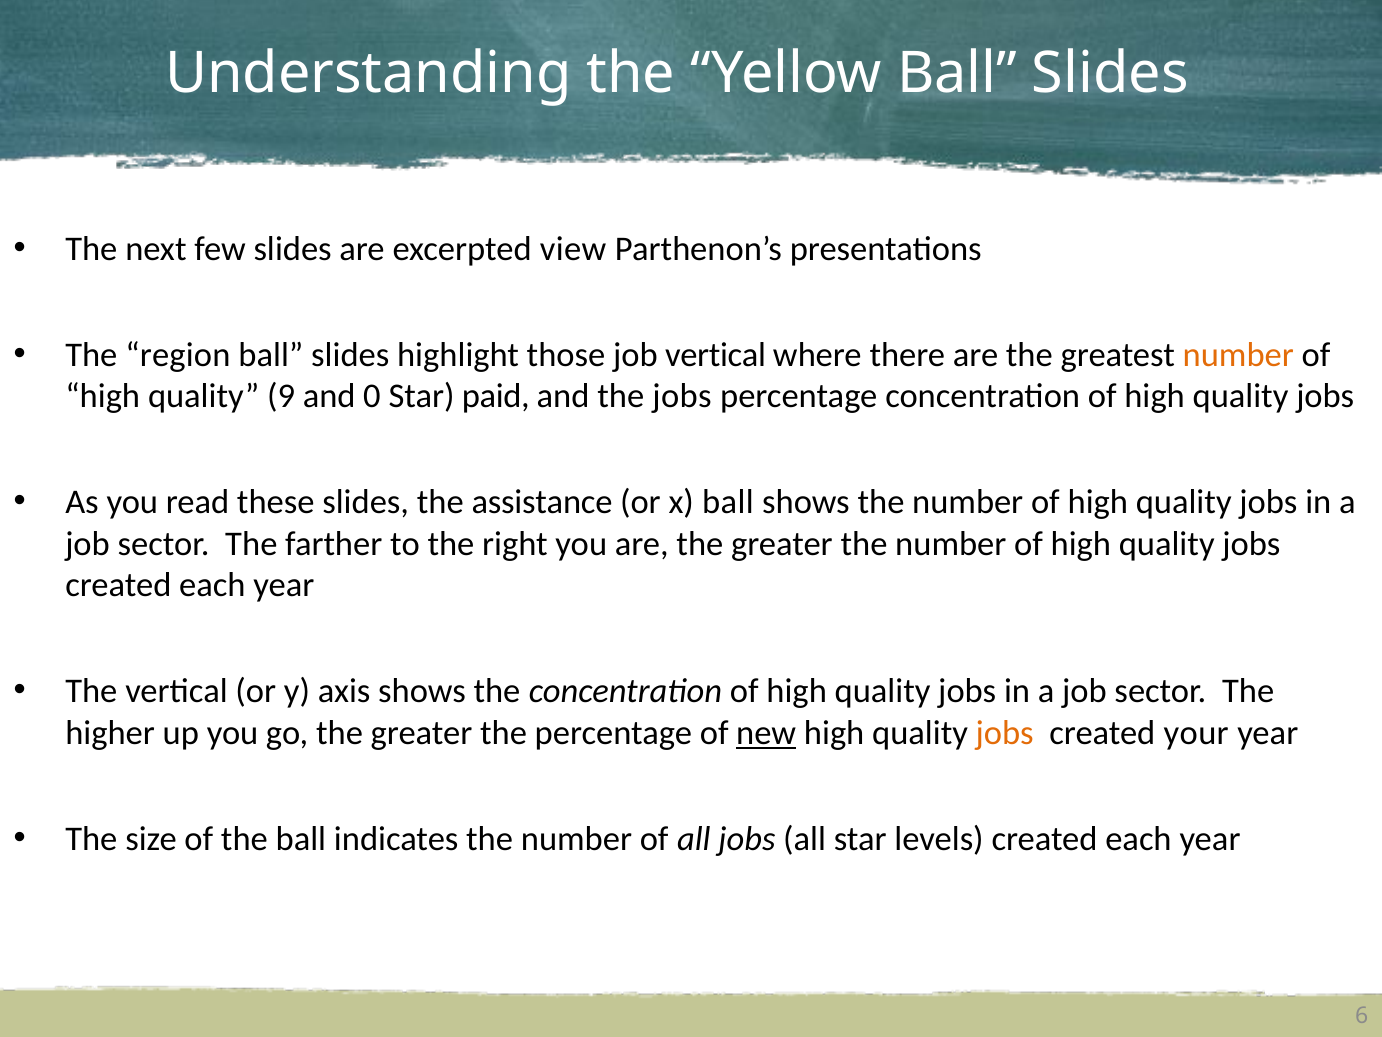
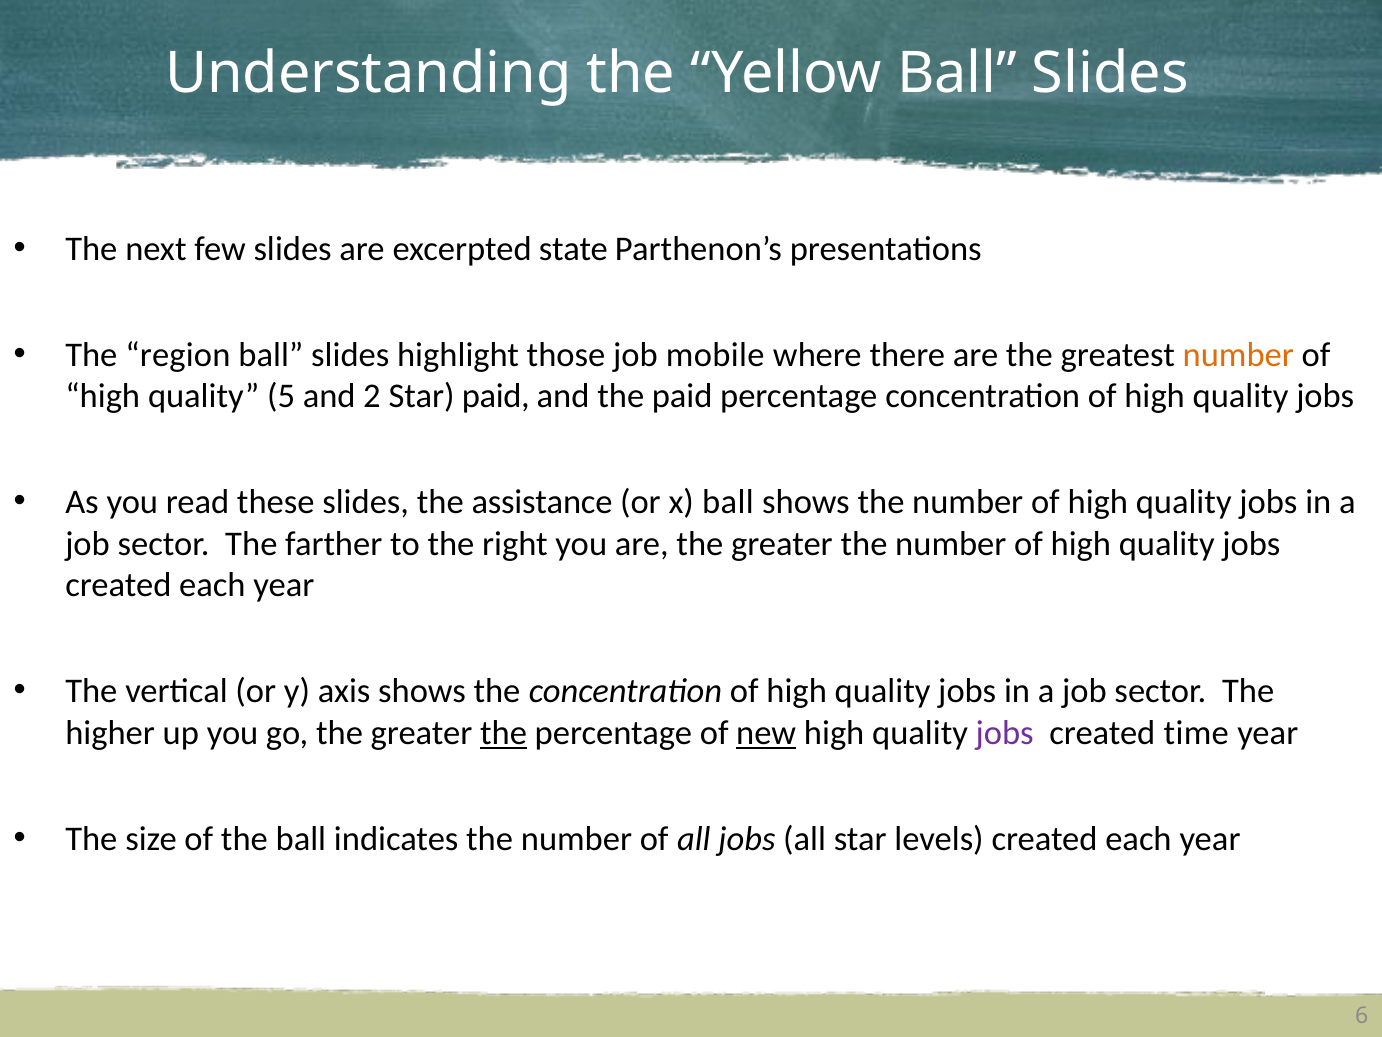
view: view -> state (573, 249)
job vertical: vertical -> mobile (715, 355)
9: 9 -> 5 (281, 396)
0: 0 -> 2 (372, 396)
the jobs: jobs -> paid (682, 396)
the underline: none -> present (504, 733)
jobs colour: orange -> purple (1005, 733)
your: your -> time (1196, 733)
